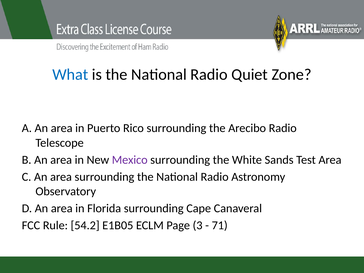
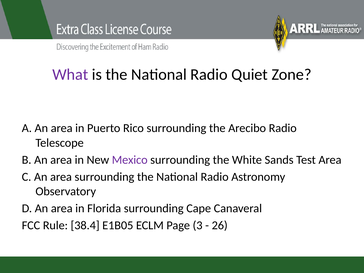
What colour: blue -> purple (70, 75)
54.2: 54.2 -> 38.4 (85, 225)
71: 71 -> 26 (220, 225)
